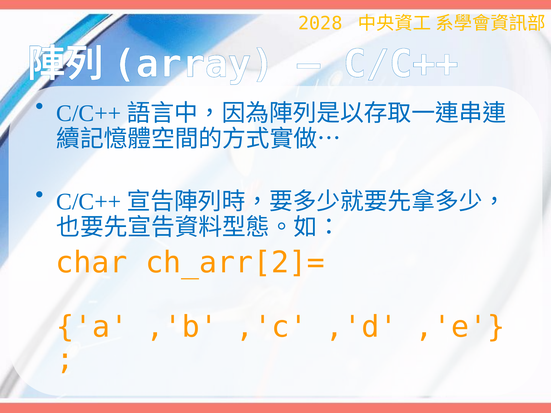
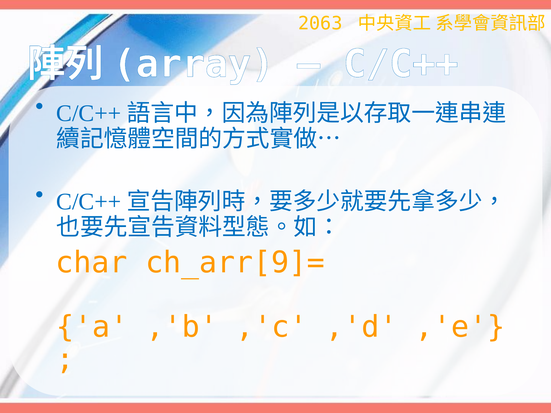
2028: 2028 -> 2063 (320, 24)
ch_arr[2]=: ch_arr[2]= -> ch_arr[9]= (235, 263)
